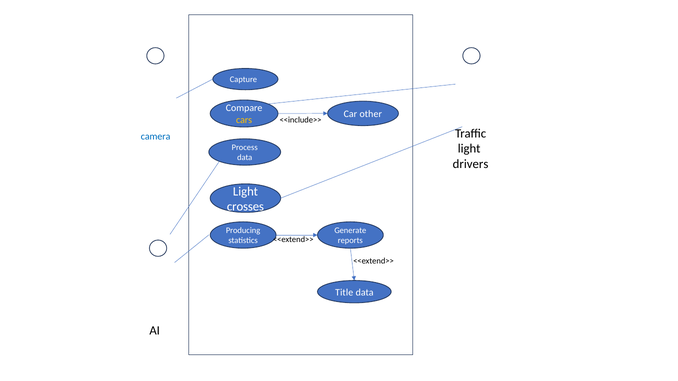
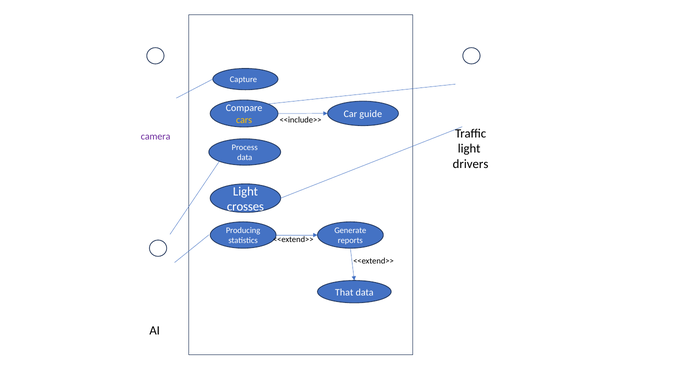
other: other -> guide (371, 114)
camera colour: blue -> purple (156, 137)
Title: Title -> That (344, 293)
